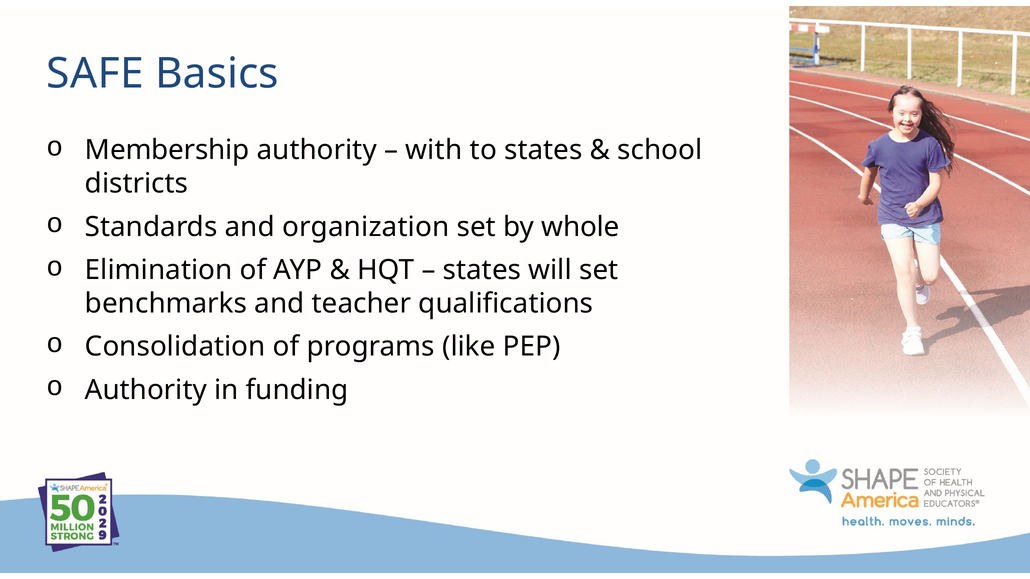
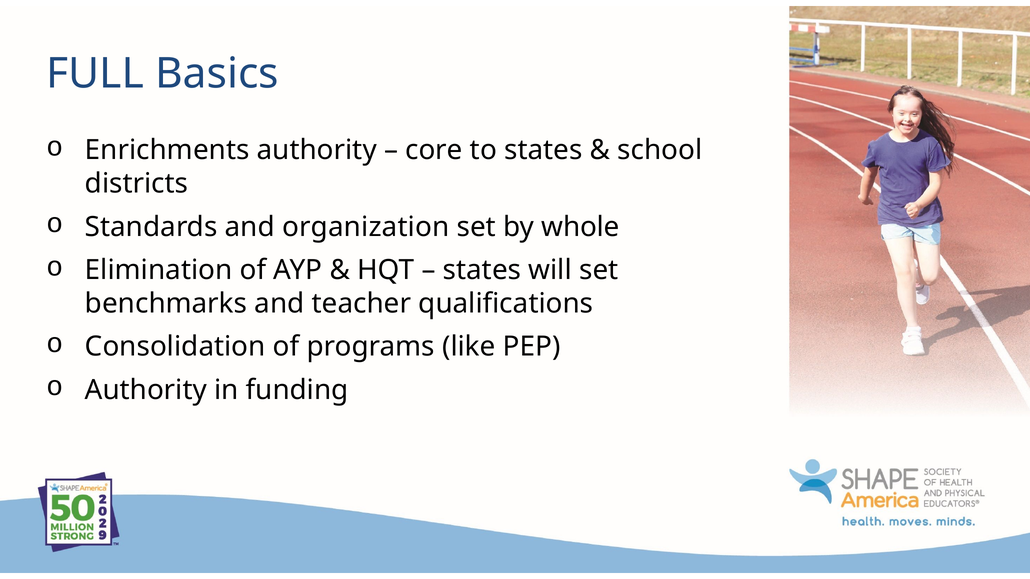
SAFE: SAFE -> FULL (95, 74)
Membership: Membership -> Enrichments (167, 150)
with: with -> core (434, 150)
